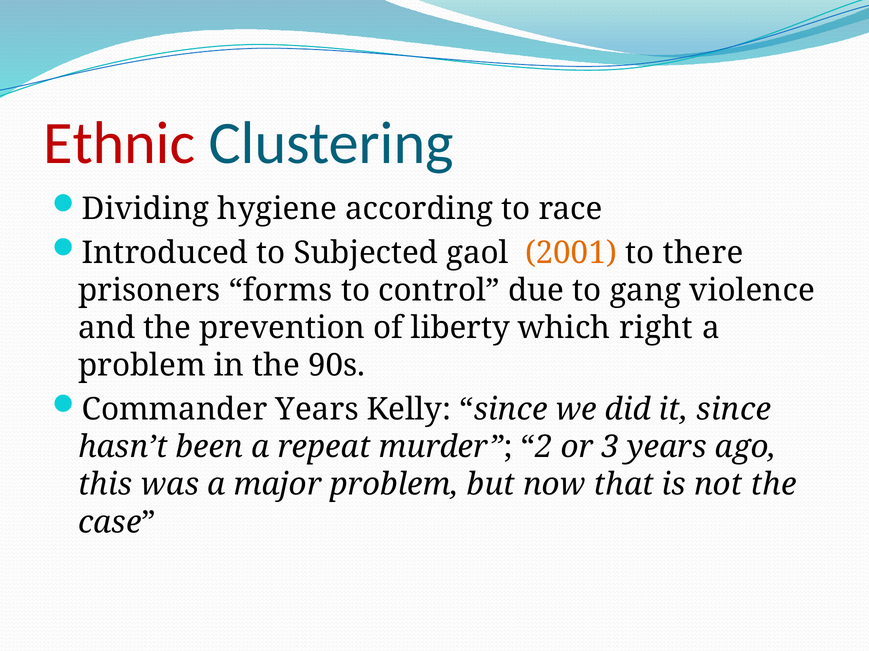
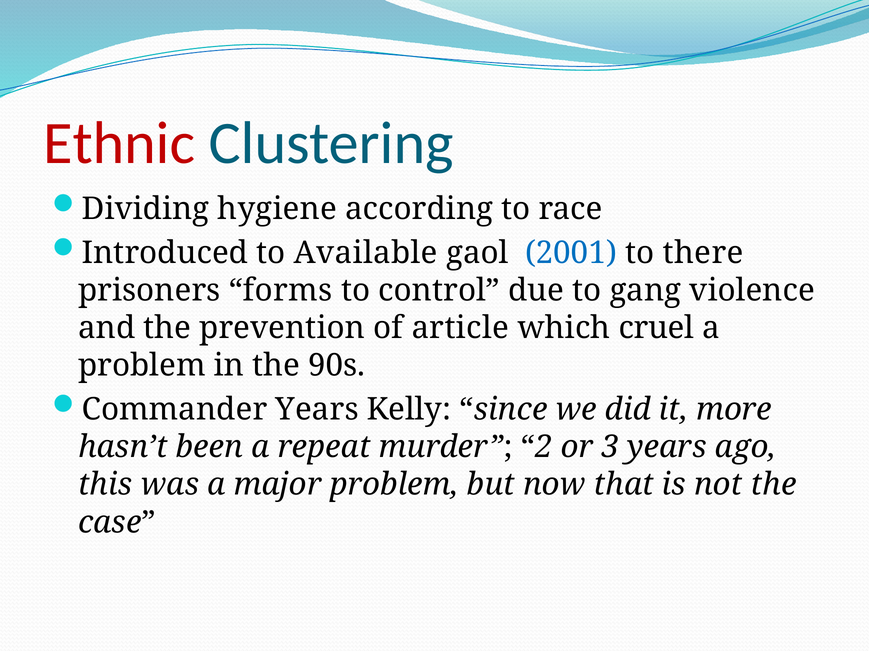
Subjected: Subjected -> Available (366, 253)
2001 colour: orange -> blue (571, 253)
liberty: liberty -> article (460, 328)
right: right -> cruel (656, 328)
it since: since -> more (734, 410)
